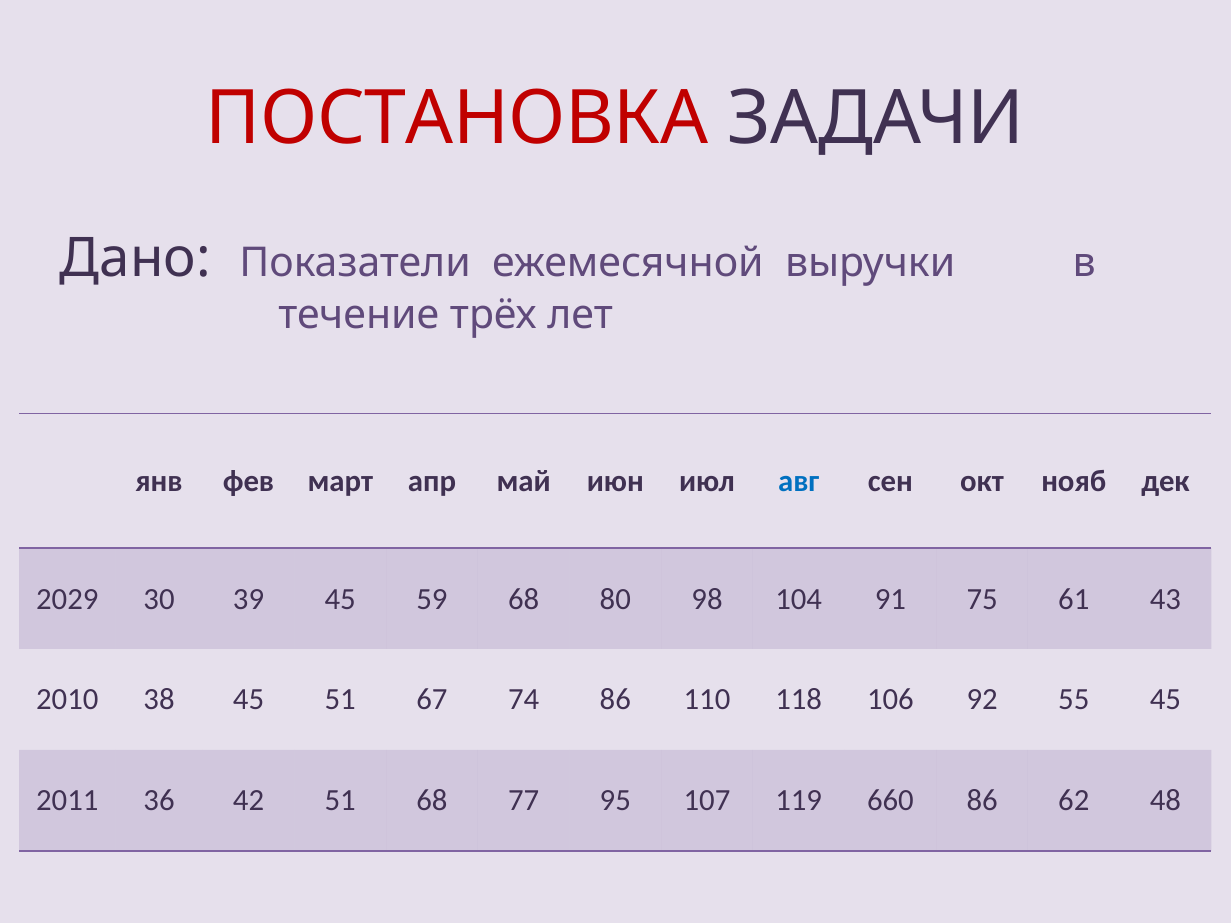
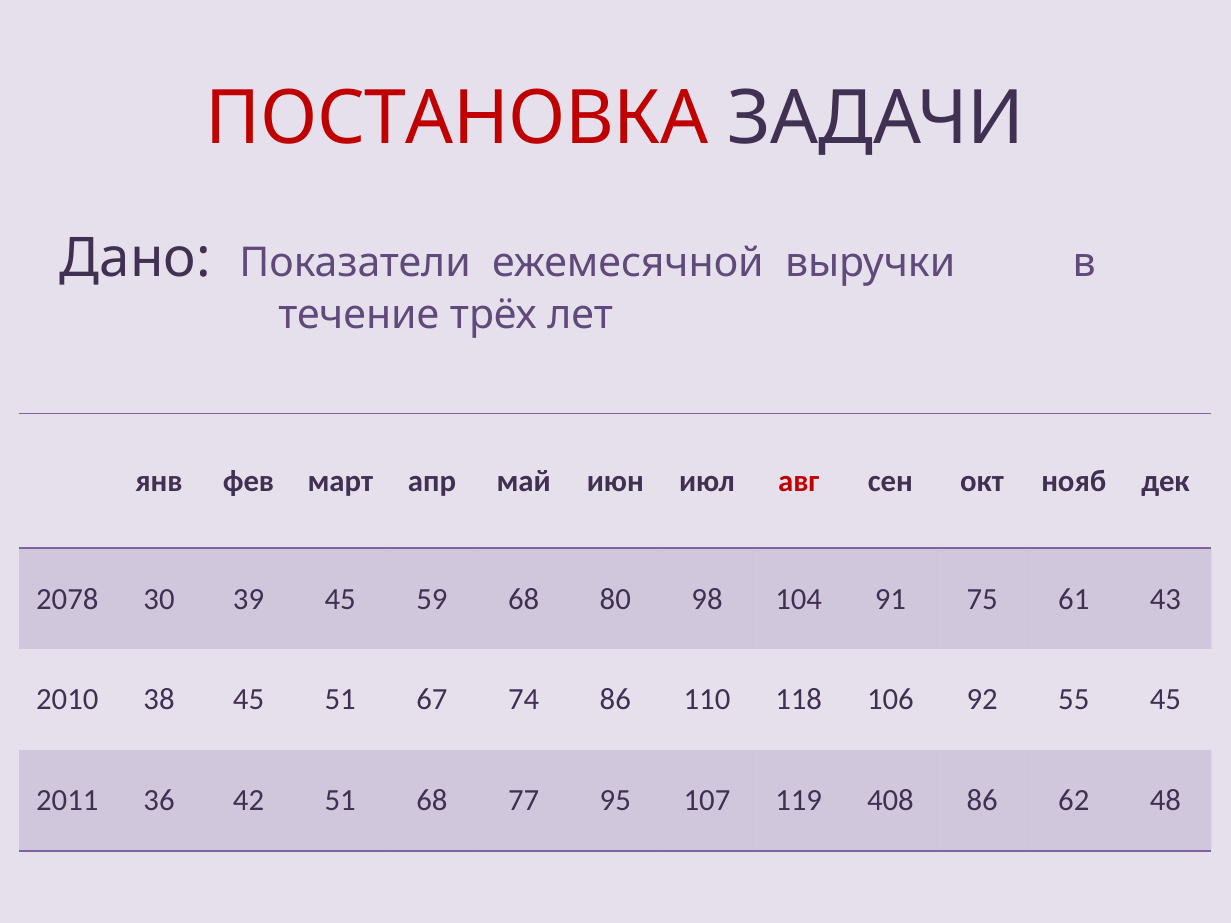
авг colour: blue -> red (799, 481)
2029: 2029 -> 2078 (67, 599)
660: 660 -> 408 (890, 801)
